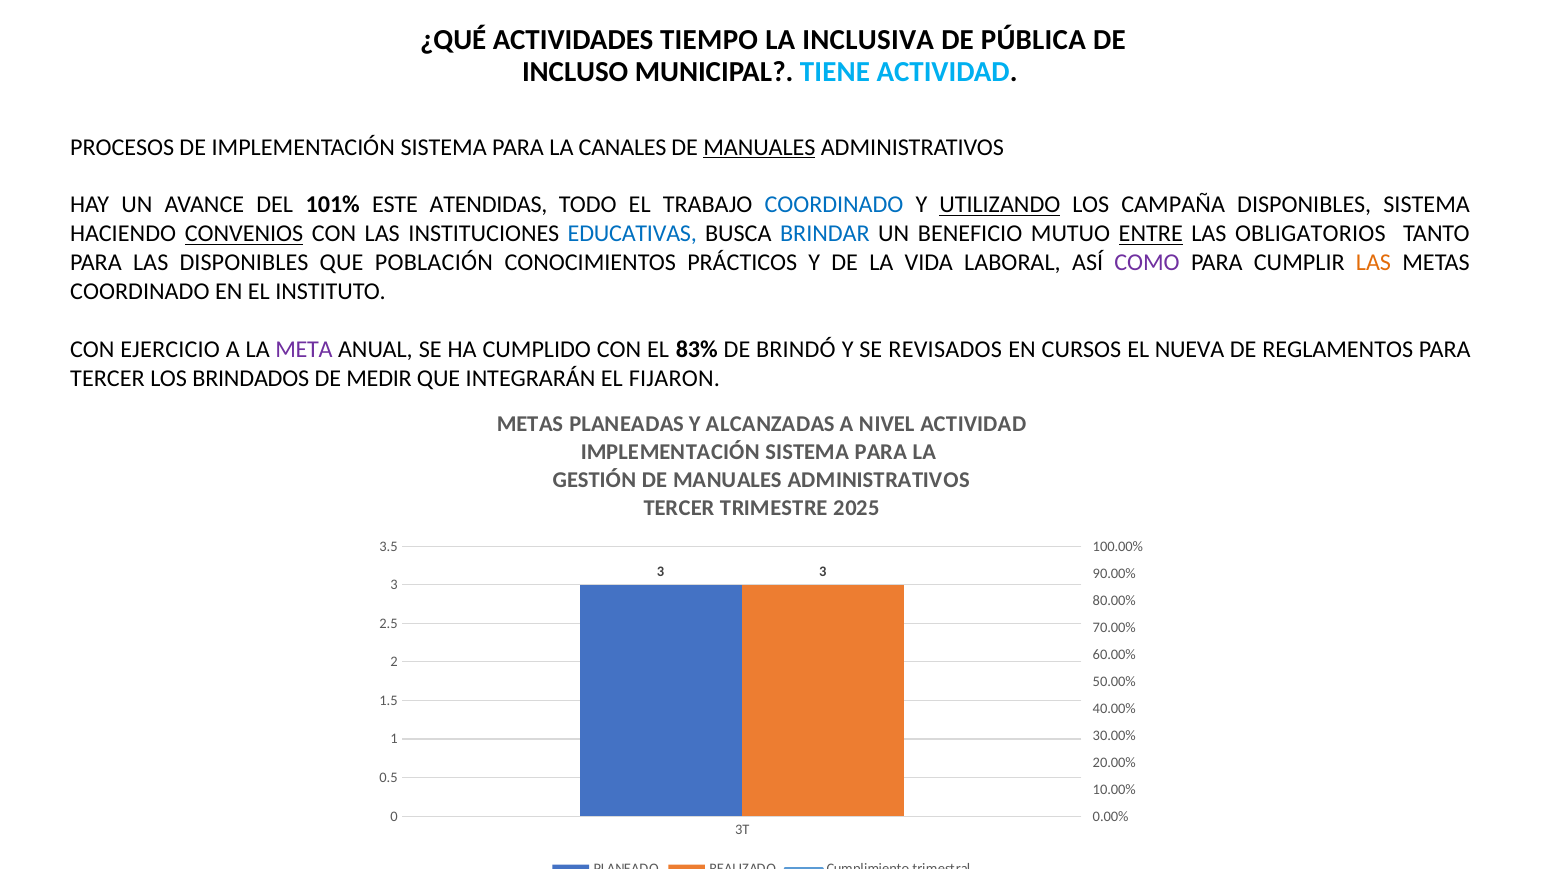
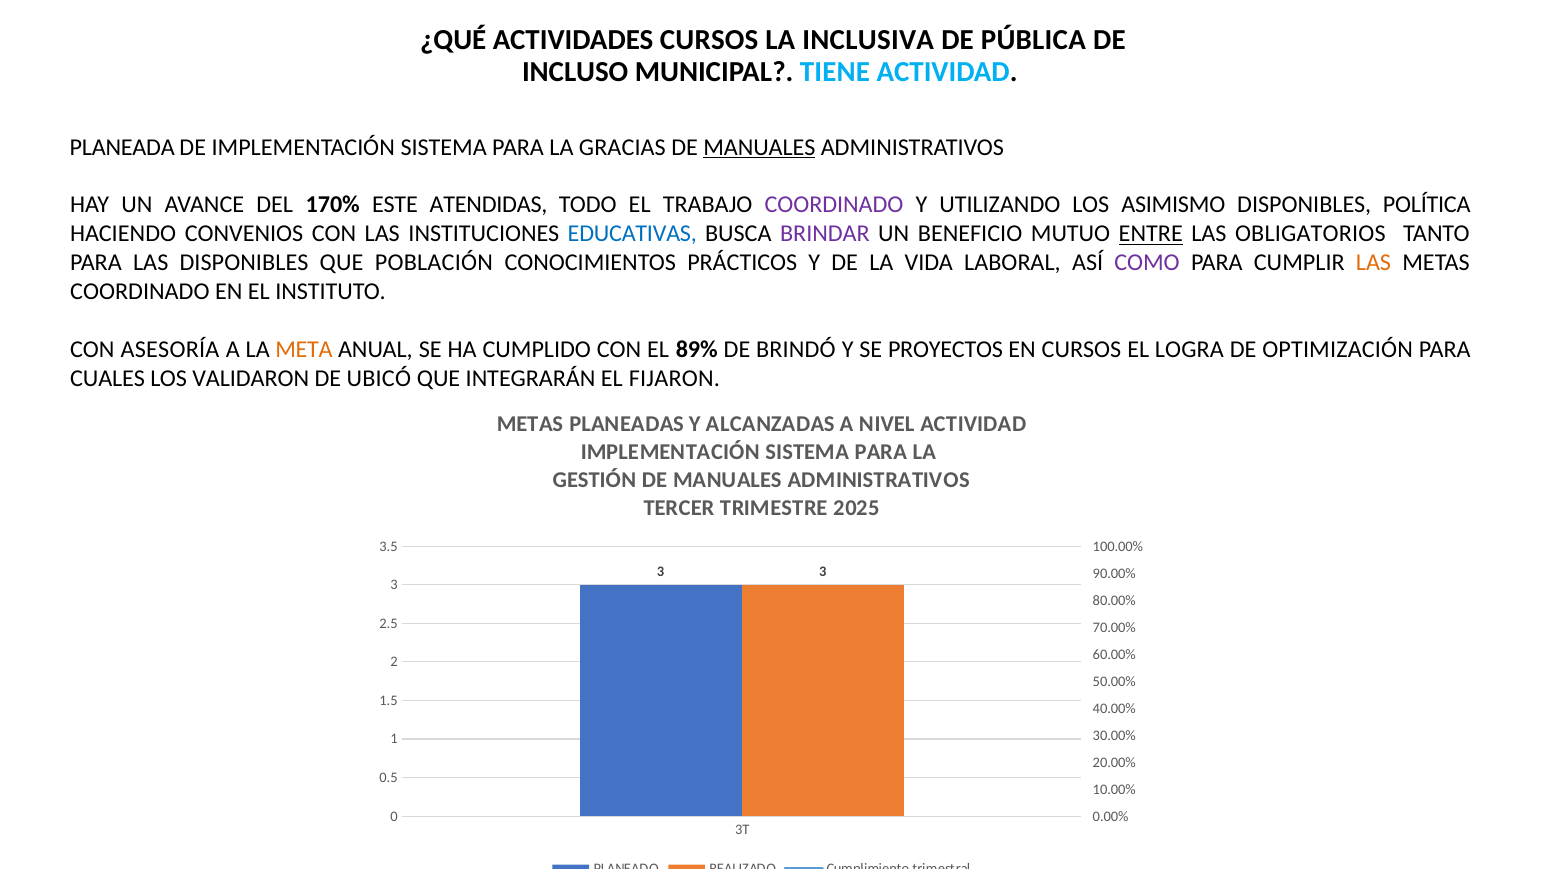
ACTIVIDADES TIEMPO: TIEMPO -> CURSOS (709, 40)
PROCESOS: PROCESOS -> PLANEADA (122, 147)
CANALES: CANALES -> GRACIAS (622, 147)
101%: 101% -> 170% (333, 205)
COORDINADO colour: blue -> purple (834, 205)
UTILIZANDO underline: present -> none (1000, 205)
CAMPAÑA: CAMPAÑA -> ASIMISMO (1173, 205)
DISPONIBLES SISTEMA: SISTEMA -> POLÍTICA (1427, 205)
CONVENIOS underline: present -> none (244, 234)
BRINDAR colour: blue -> purple (825, 234)
EJERCICIO: EJERCICIO -> ASESORÍA (170, 350)
META colour: purple -> orange (304, 350)
83%: 83% -> 89% (697, 350)
REVISADOS: REVISADOS -> PROYECTOS (945, 350)
NUEVA: NUEVA -> LOGRA (1189, 350)
REGLAMENTOS: REGLAMENTOS -> OPTIMIZACIÓN (1338, 350)
TERCER: TERCER -> CUALES (108, 379)
BRINDADOS: BRINDADOS -> VALIDARON (251, 379)
MEDIR: MEDIR -> UBICÓ (379, 379)
